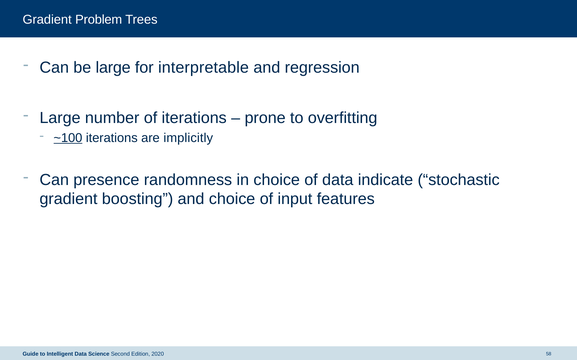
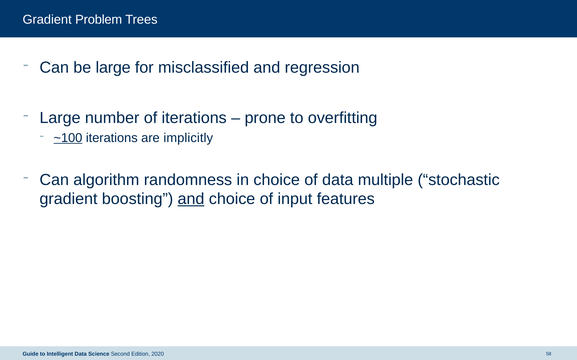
interpretable: interpretable -> misclassified (204, 68)
presence: presence -> algorithm (106, 180)
indicate: indicate -> multiple (386, 180)
and underline: none -> present (191, 199)
